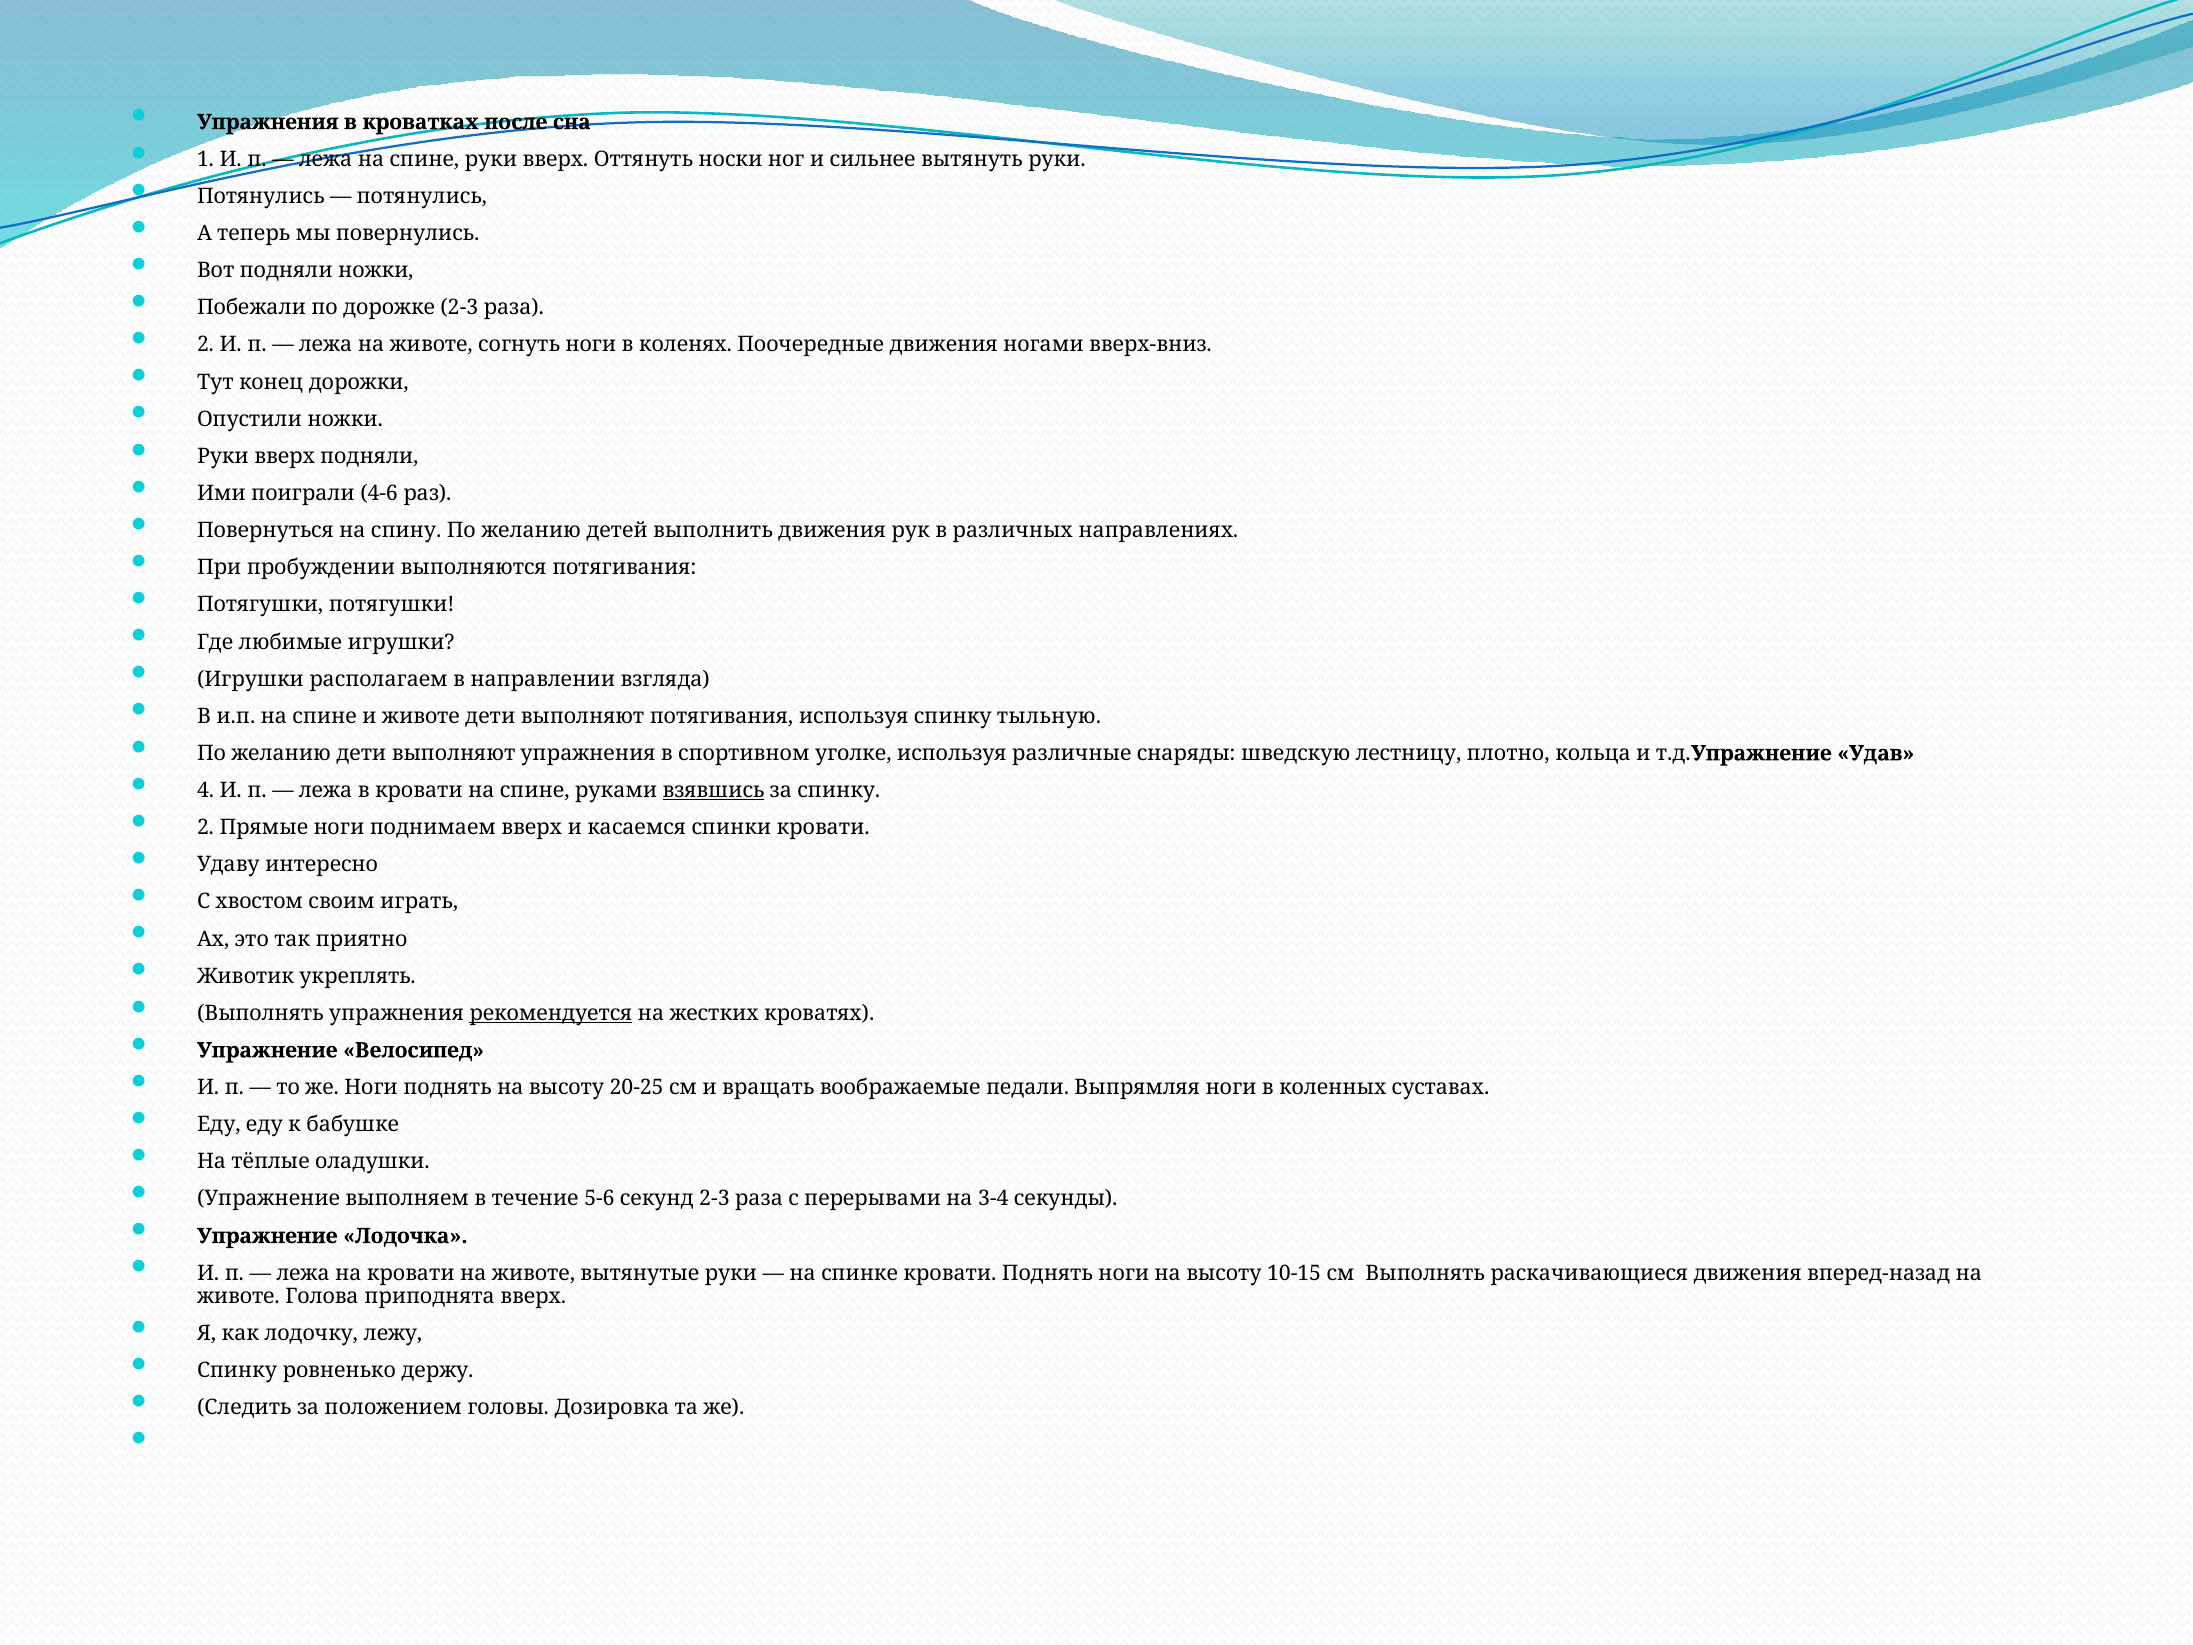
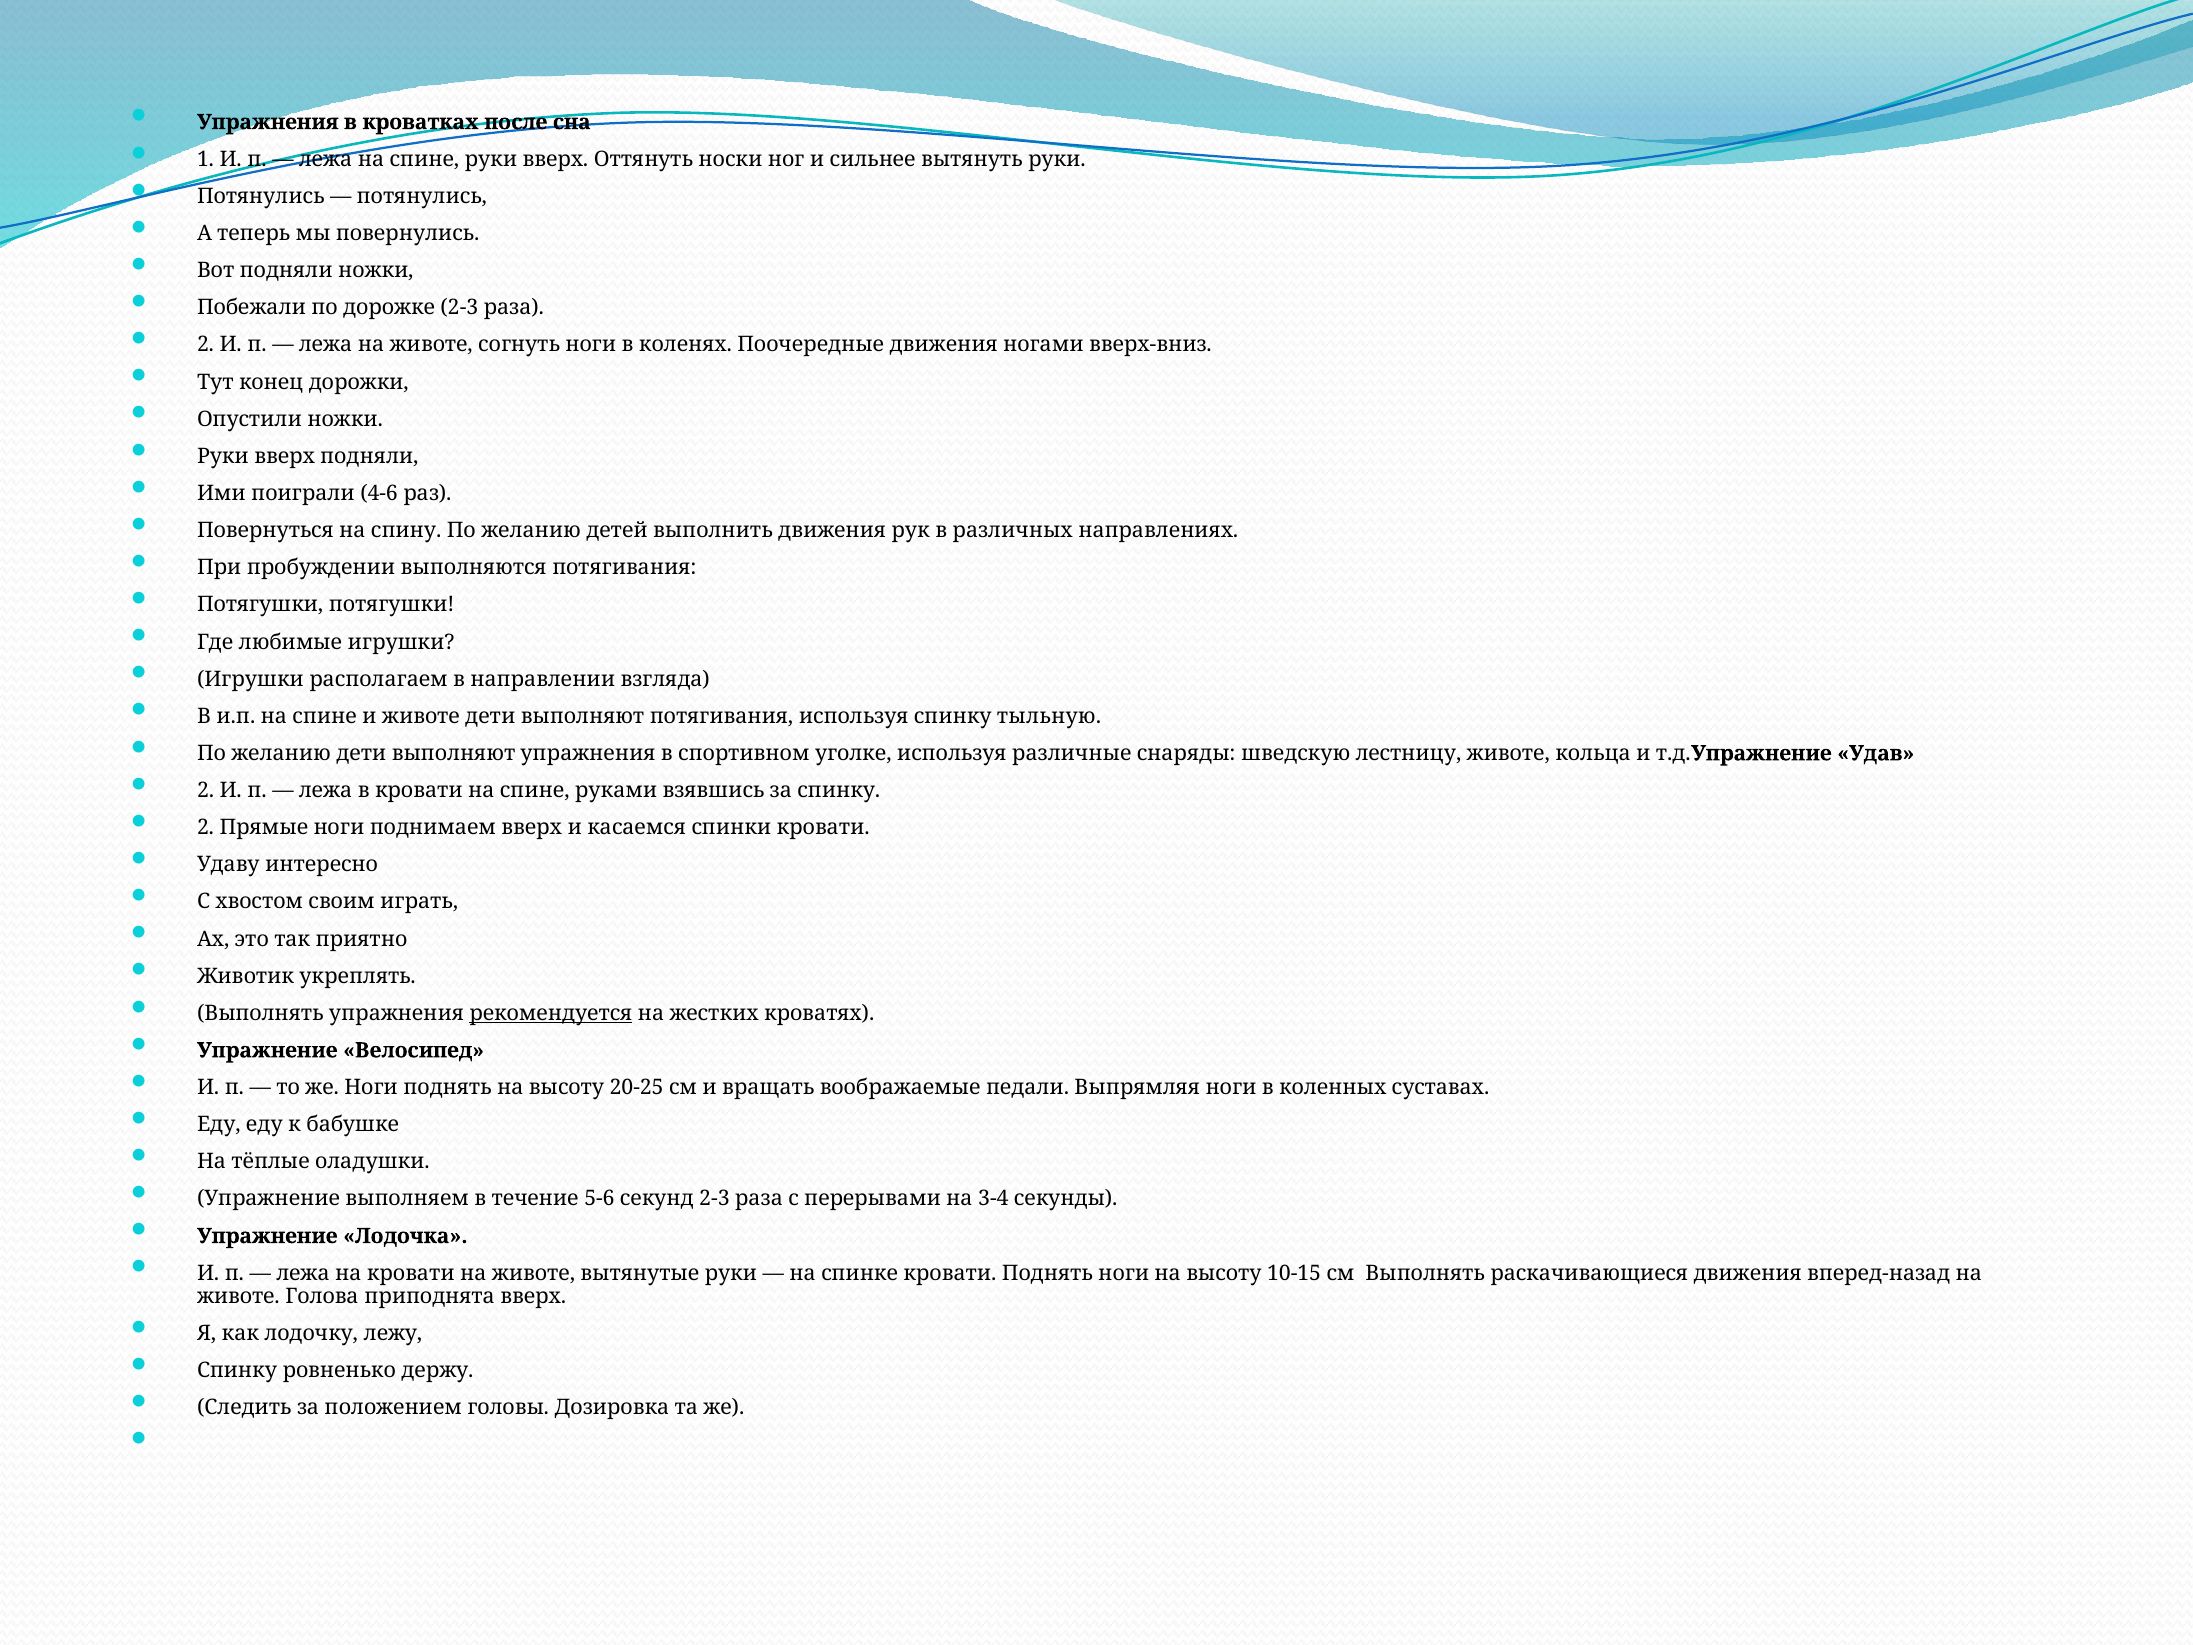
лестницу плотно: плотно -> животе (1508, 753)
4: 4 -> 2 (206, 790)
взявшись underline: present -> none (714, 790)
